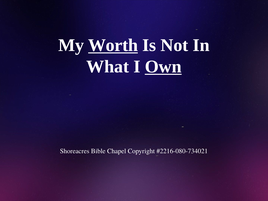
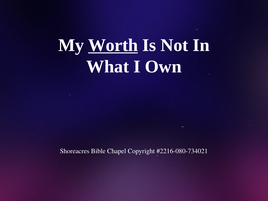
Own underline: present -> none (163, 67)
